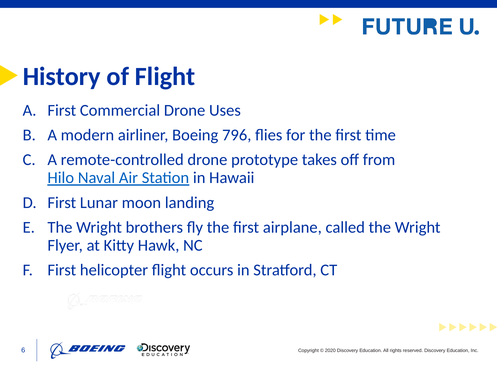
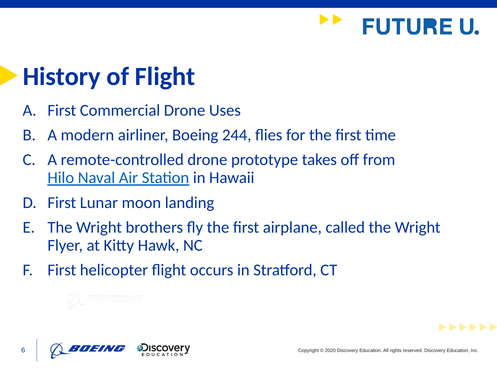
796: 796 -> 244 (237, 135)
